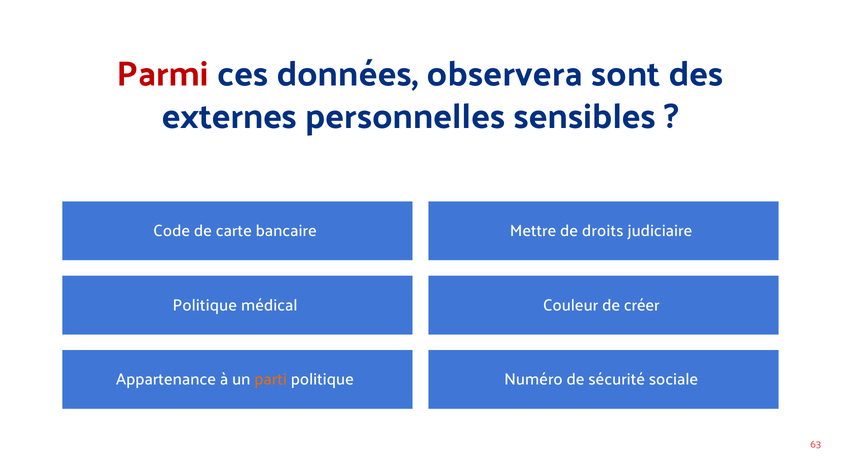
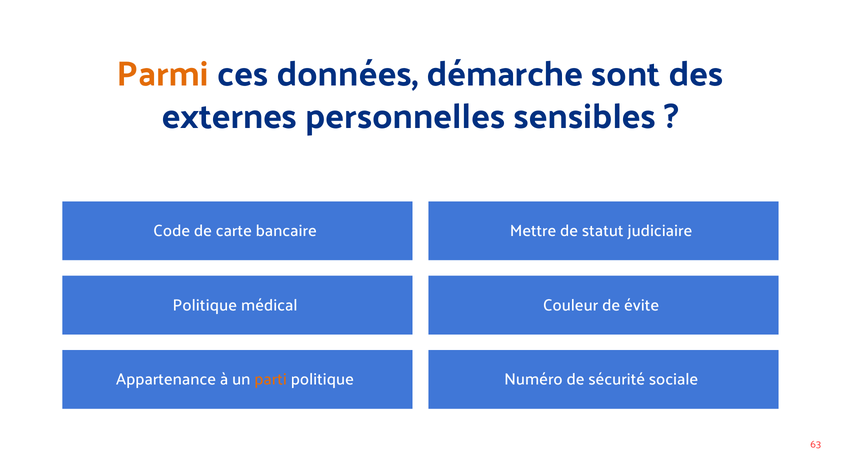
Parmi colour: red -> orange (163, 74)
observera: observera -> démarche (505, 74)
droits: droits -> statut (603, 231)
créer: créer -> évite (642, 305)
